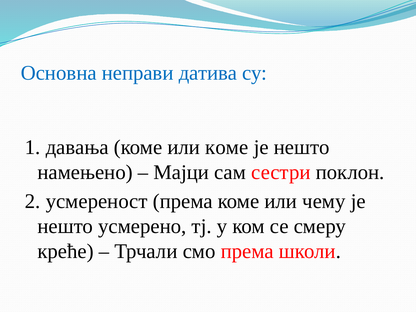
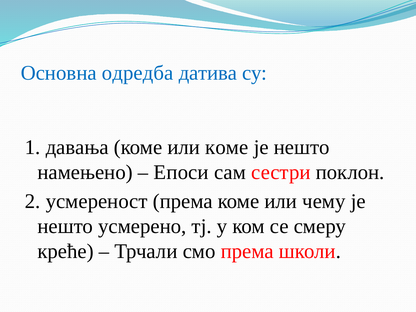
неправи: неправи -> одредба (138, 73)
Мајци: Мајци -> Епоси (181, 172)
